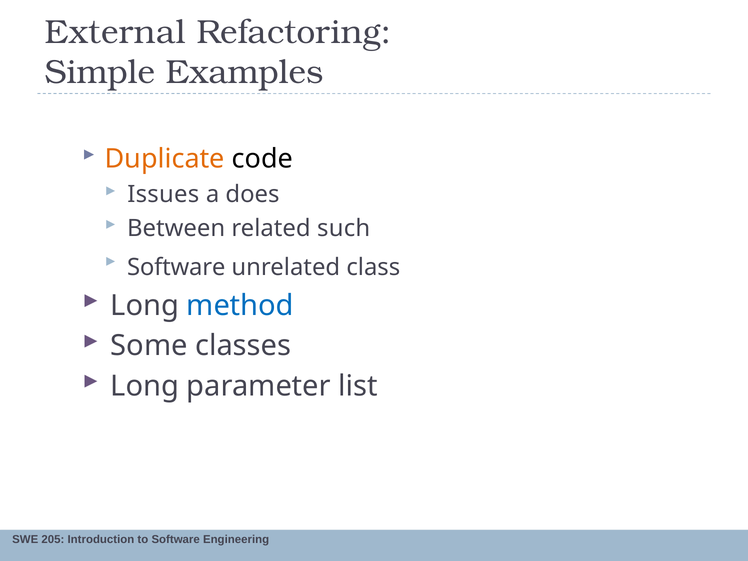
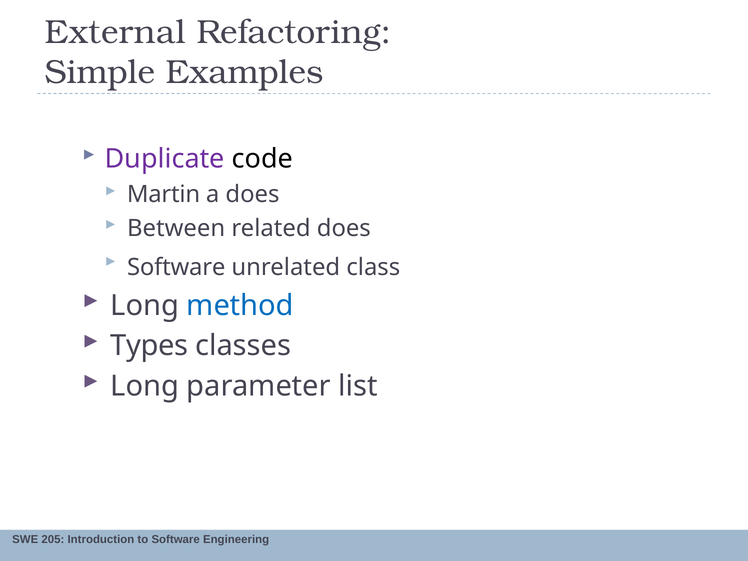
Duplicate colour: orange -> purple (165, 159)
Issues: Issues -> Martin (164, 194)
related such: such -> does (344, 228)
Some: Some -> Types (149, 346)
